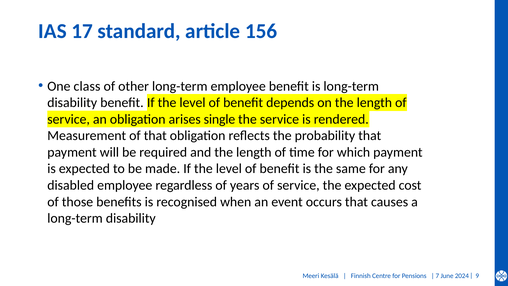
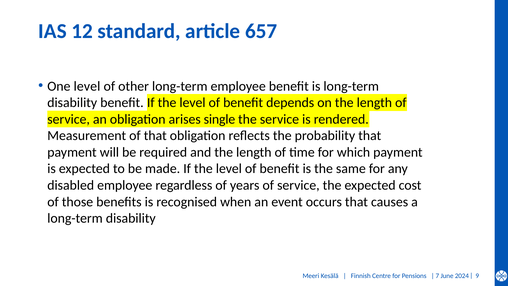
17: 17 -> 12 (82, 31)
156: 156 -> 657 (261, 31)
One class: class -> level (87, 86)
